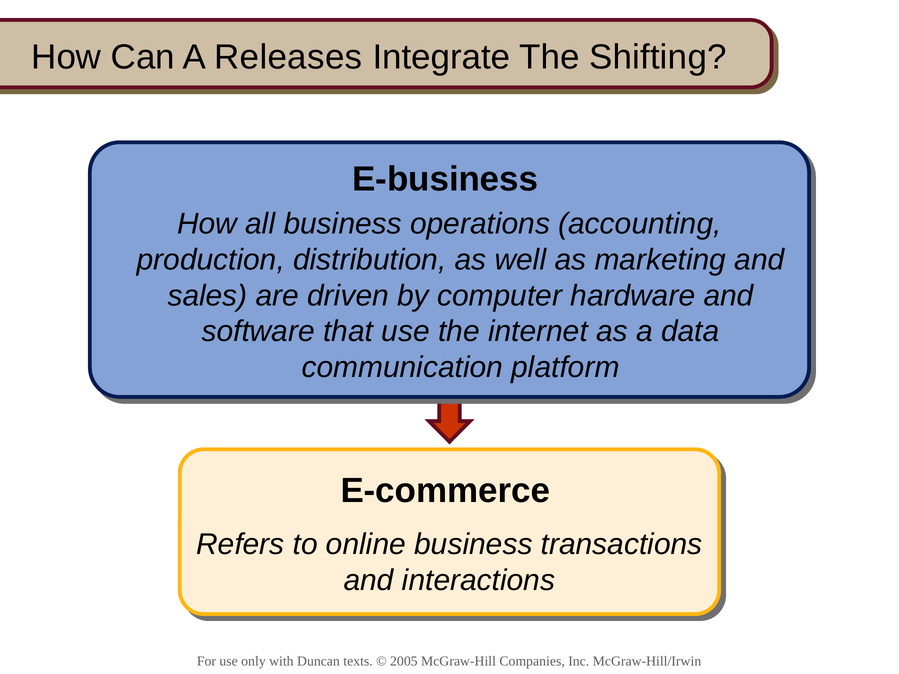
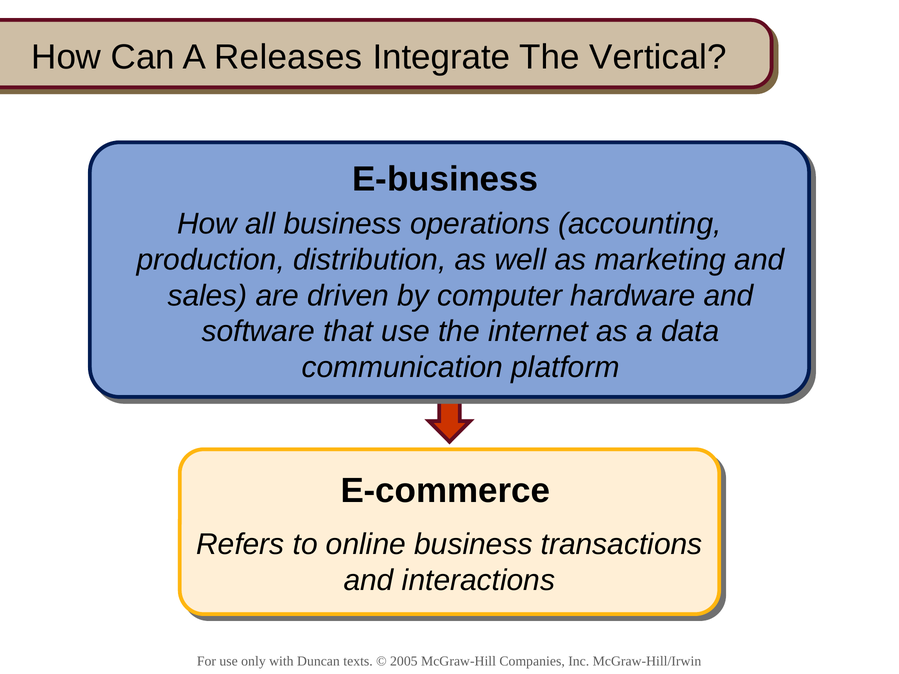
Shifting: Shifting -> Vertical (658, 57)
